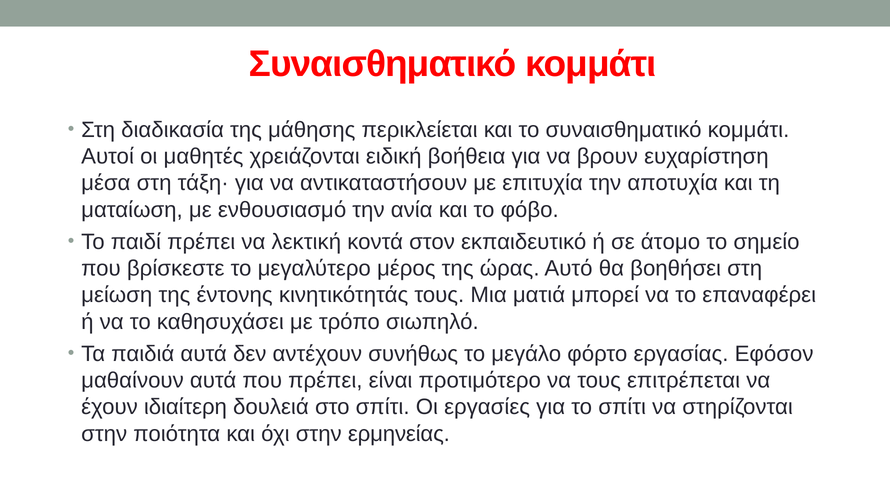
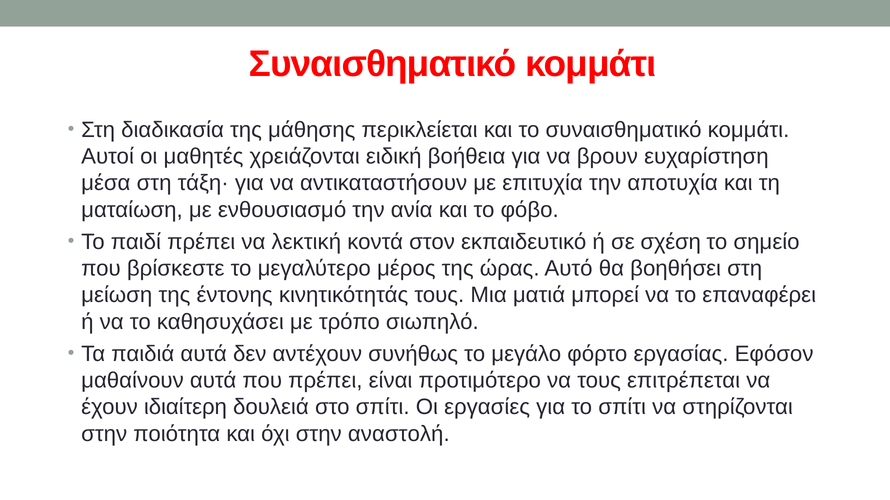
άτομο: άτομο -> σχέση (671, 242)
ερμηνείας: ερμηνείας -> αναστολή (399, 434)
